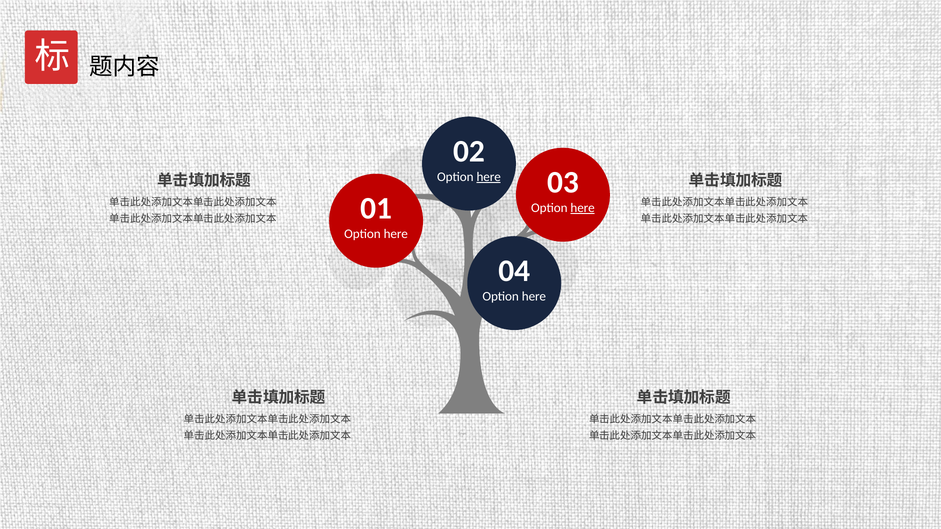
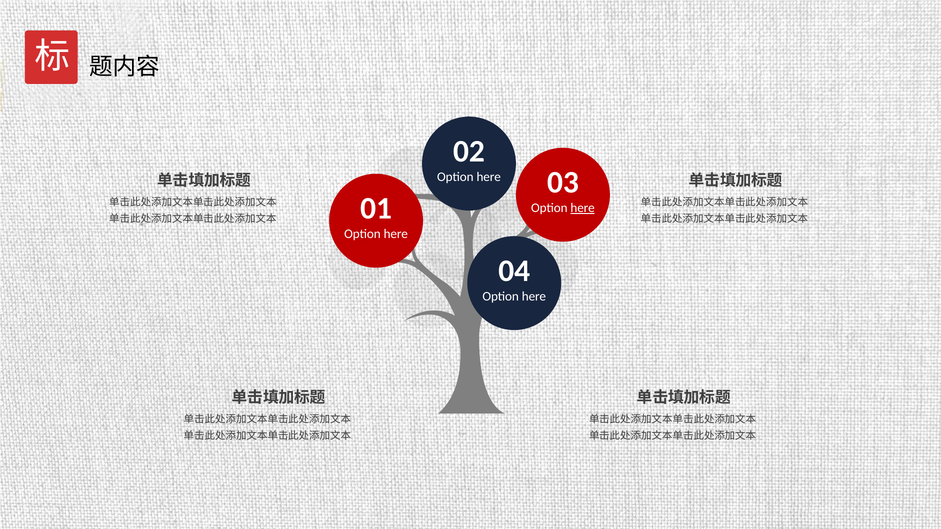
here underline: present -> none (489, 177)
